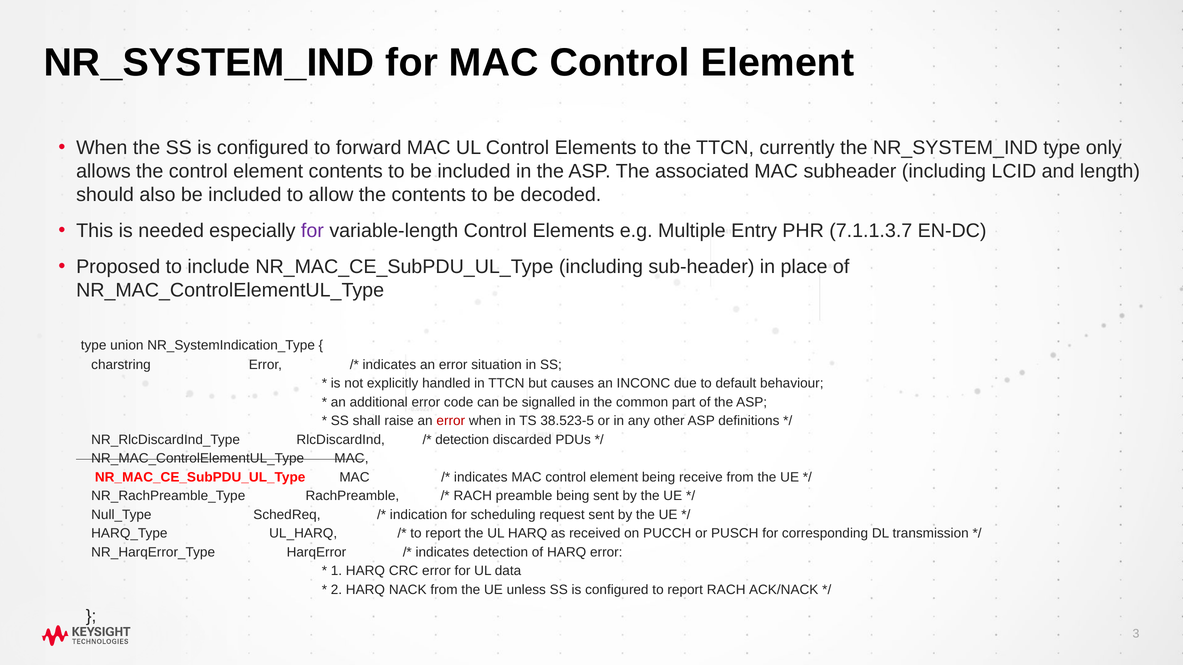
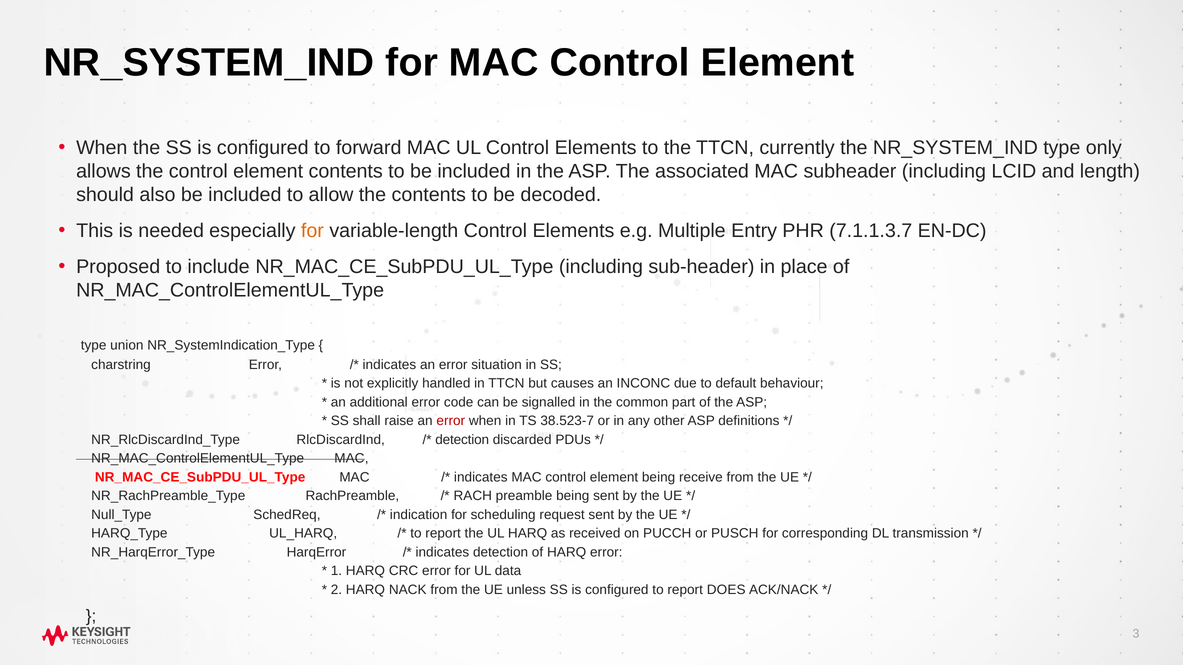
for colour: purple -> orange (312, 231)
38.523-5: 38.523-5 -> 38.523-7 (567, 421)
report RACH: RACH -> DOES (726, 590)
